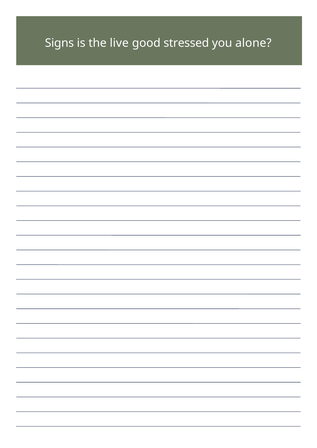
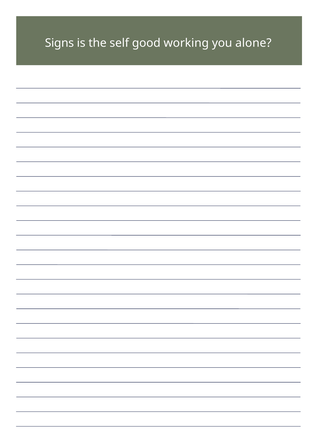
live: live -> self (119, 43)
stressed: stressed -> working (186, 43)
